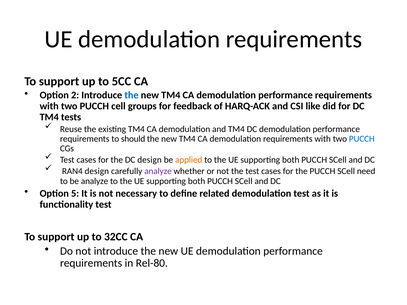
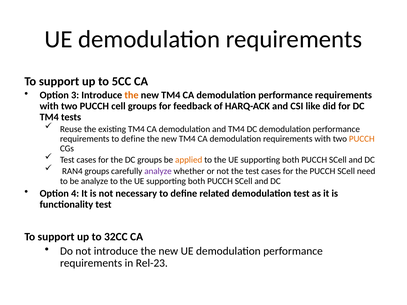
2: 2 -> 3 (75, 95)
the colour: blue -> orange (132, 95)
requirements to should: should -> define (133, 139)
PUCCH colour: blue -> orange (362, 139)
DC design: design -> groups (150, 160)
RAN4 design: design -> groups (97, 171)
5: 5 -> 4 (75, 194)
Rel-80: Rel-80 -> Rel-23 (152, 263)
